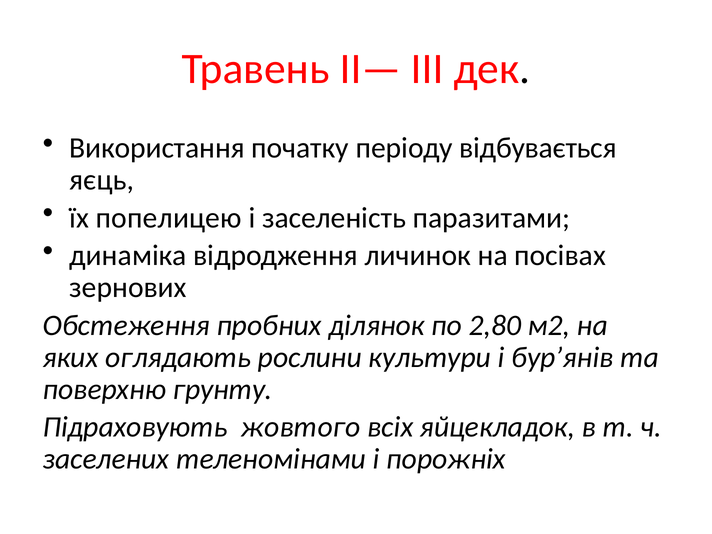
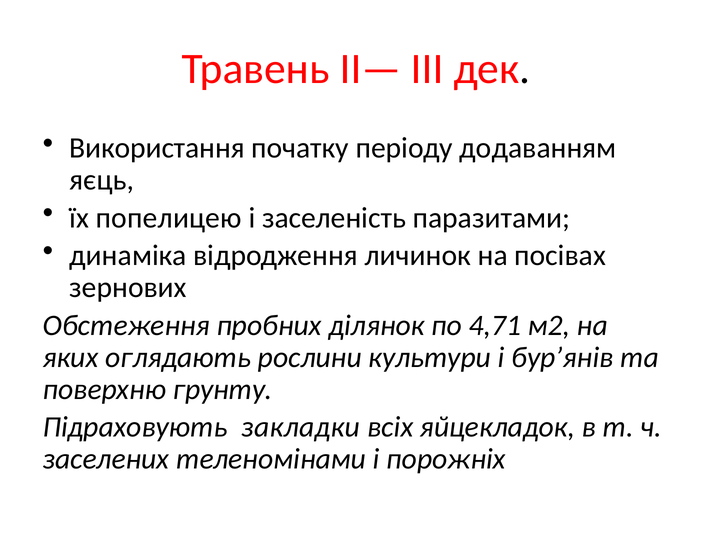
відбувається: відбувається -> додаванням (538, 148)
2,80: 2,80 -> 4,71 (495, 325)
жовтого: жовтого -> закладки (301, 427)
